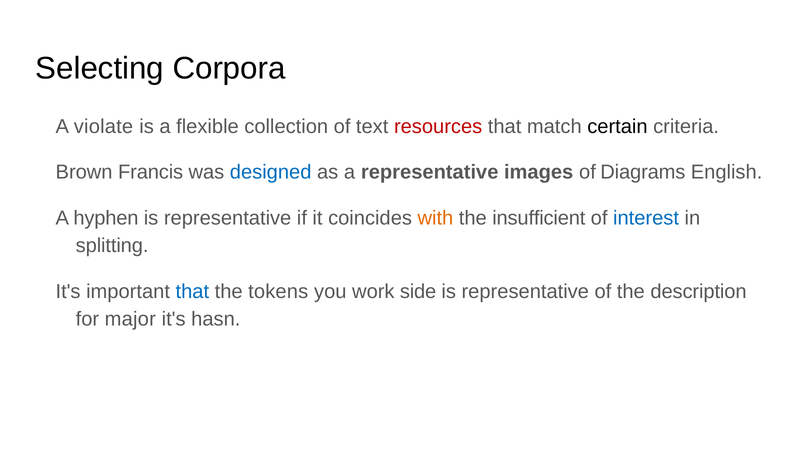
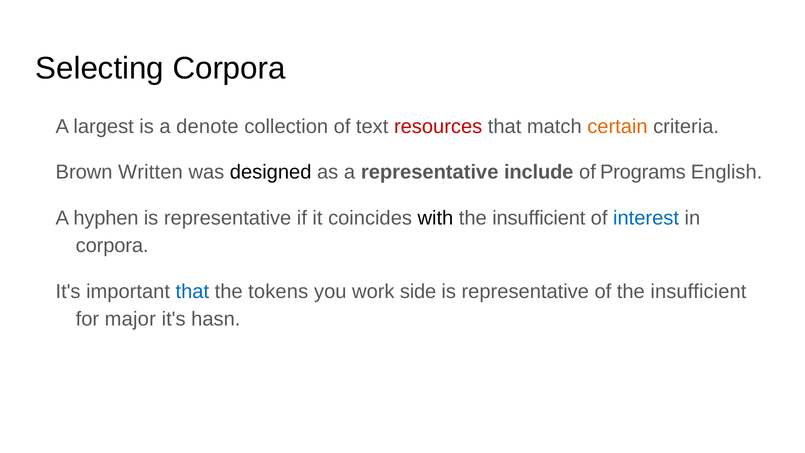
violate: violate -> largest (104, 127)
flexible: flexible -> denote (207, 127)
certain colour: black -> orange (617, 127)
Francis: Francis -> Written (150, 172)
designed colour: blue -> black (271, 172)
images: images -> include (539, 172)
Diagrams: Diagrams -> Programs (643, 172)
with colour: orange -> black (435, 218)
splitting: splitting -> corpora (112, 246)
of the description: description -> insufficient (698, 291)
